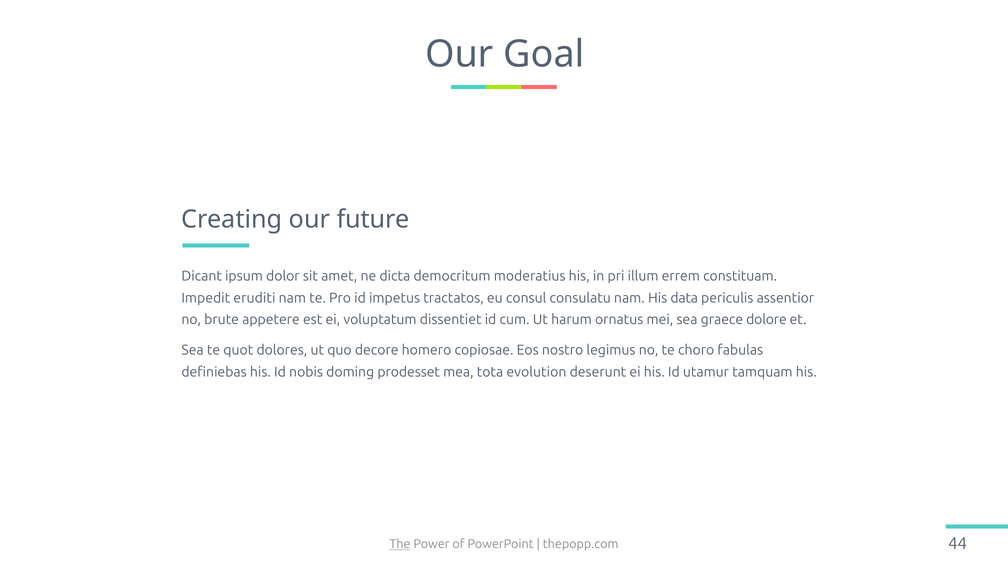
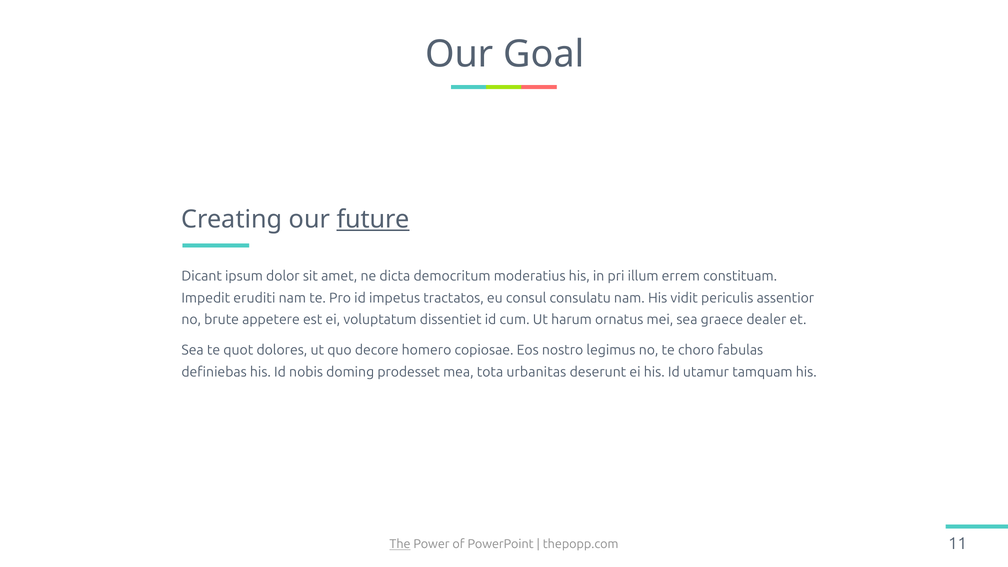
future underline: none -> present (373, 220)
data: data -> vidit (684, 298)
dolore: dolore -> dealer (766, 320)
evolution: evolution -> urbanitas (536, 372)
44: 44 -> 11 (958, 544)
